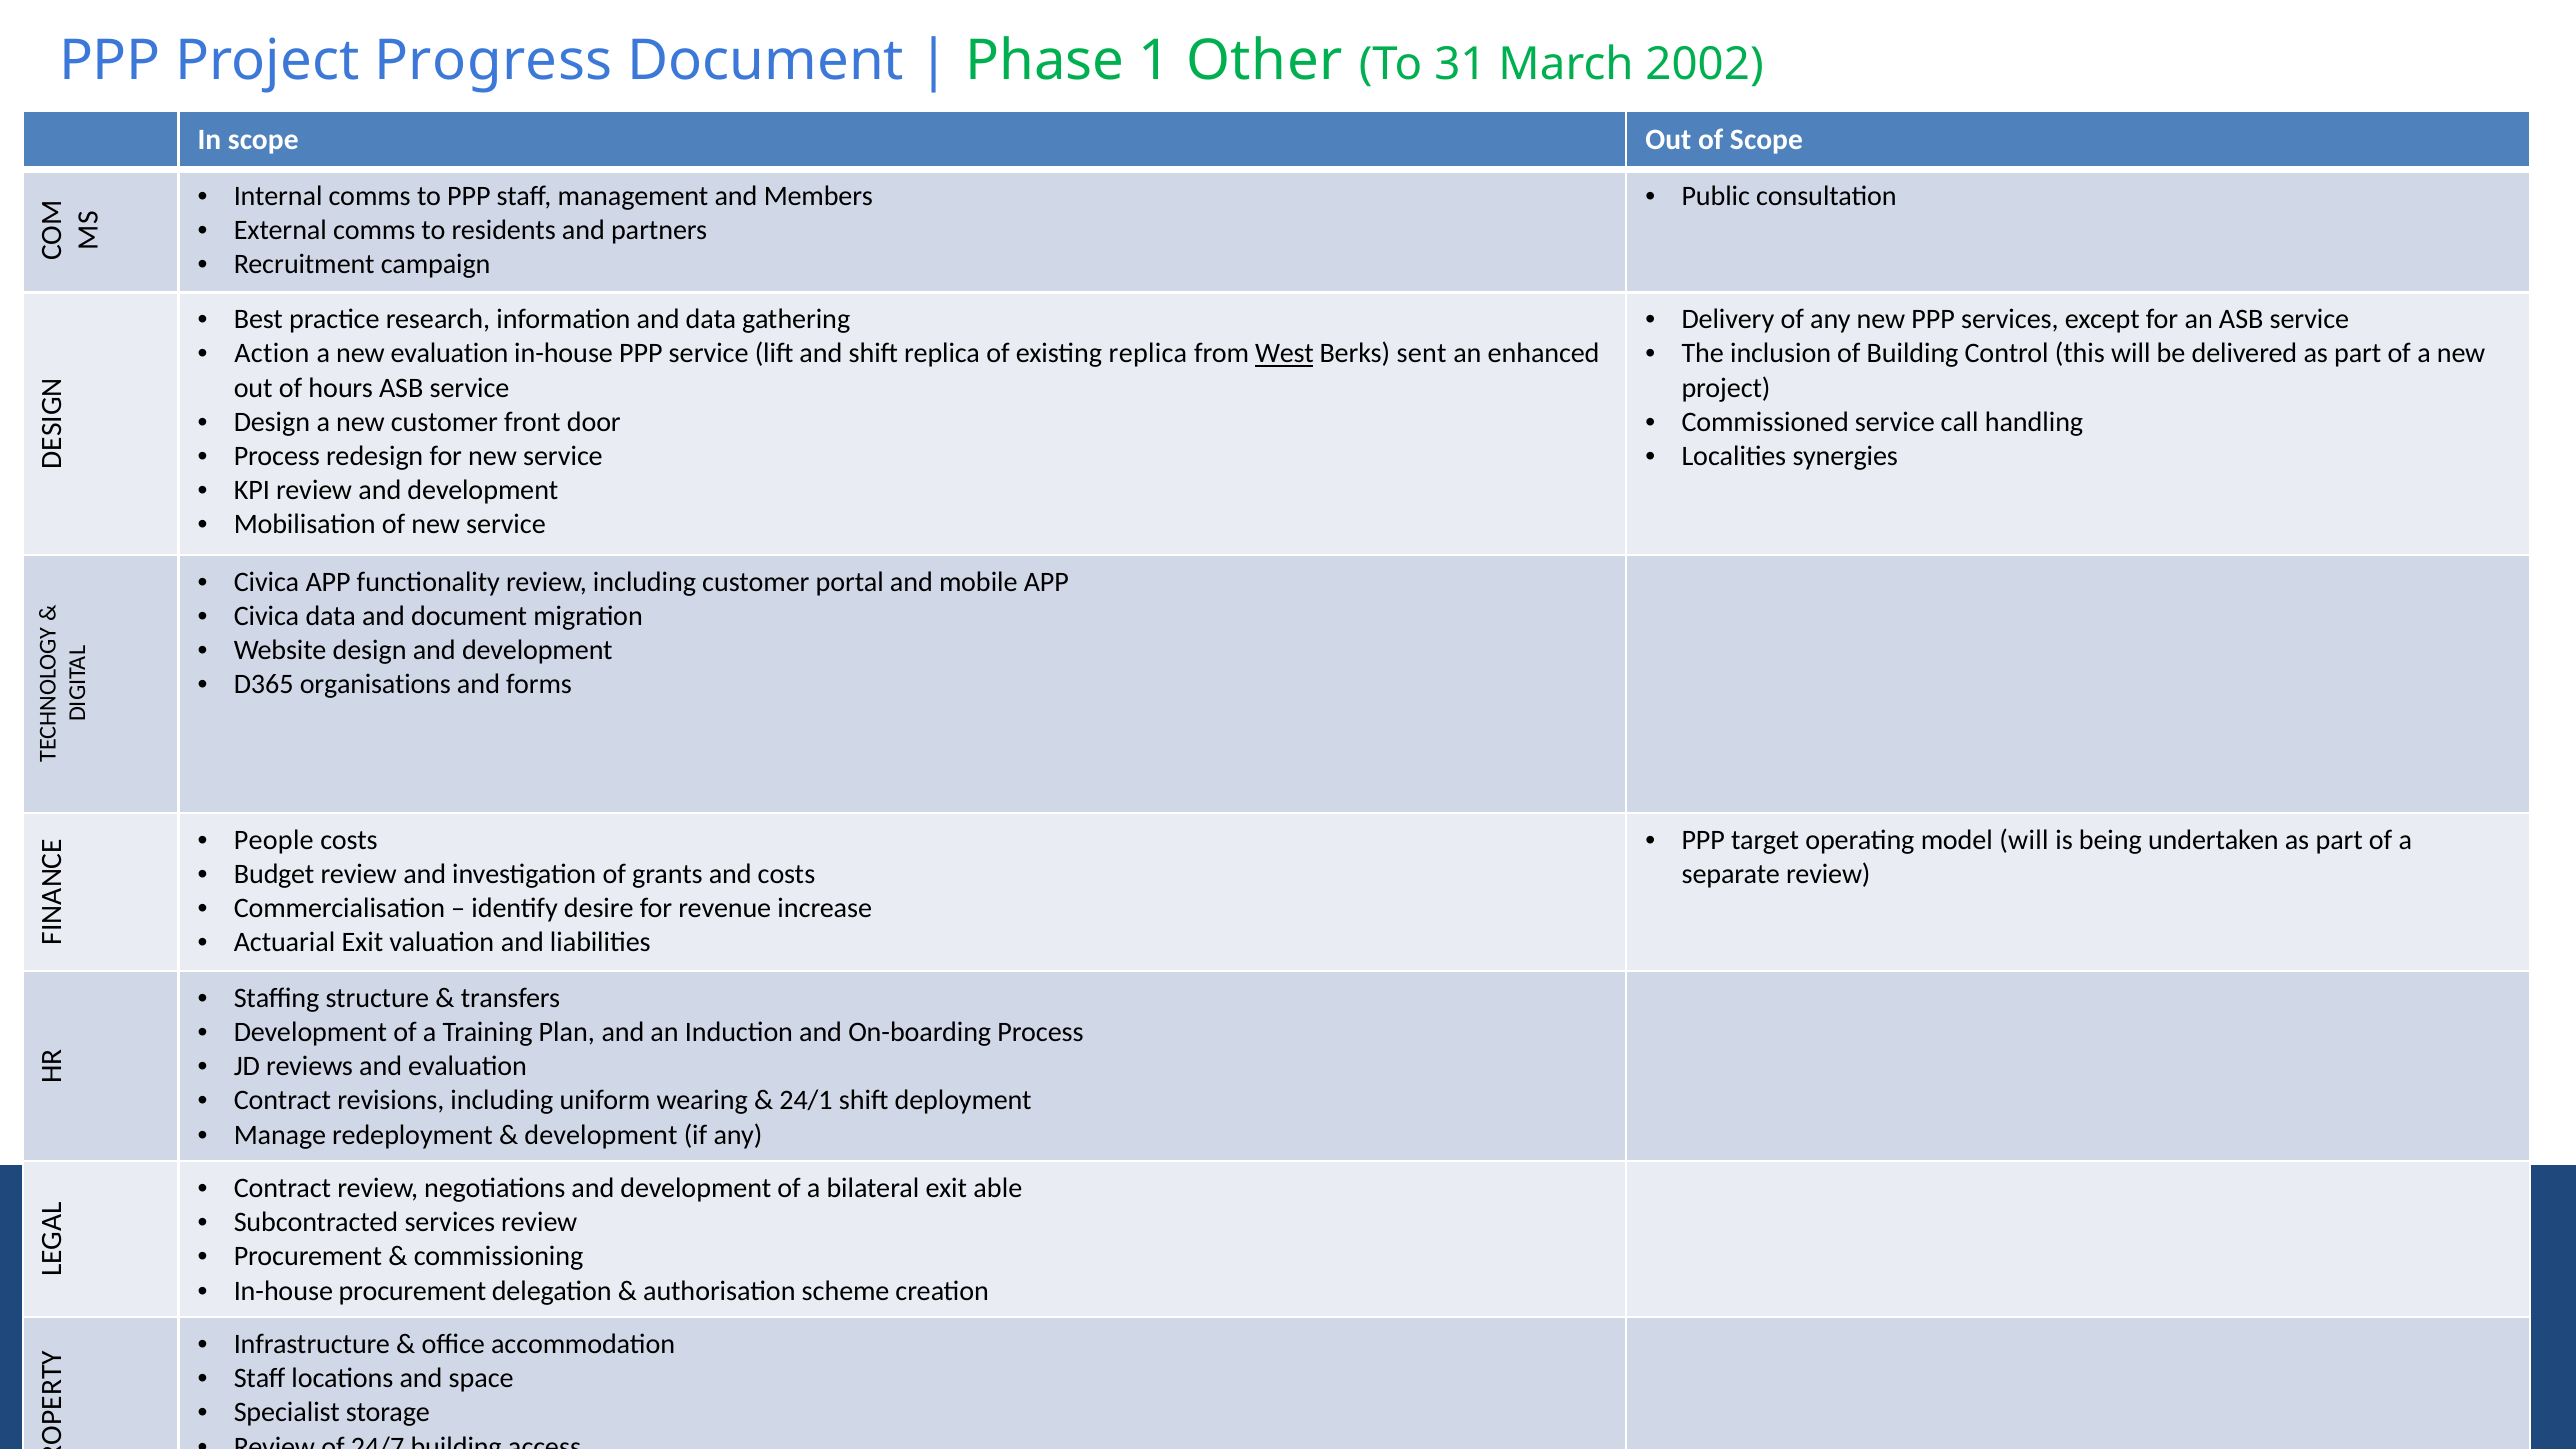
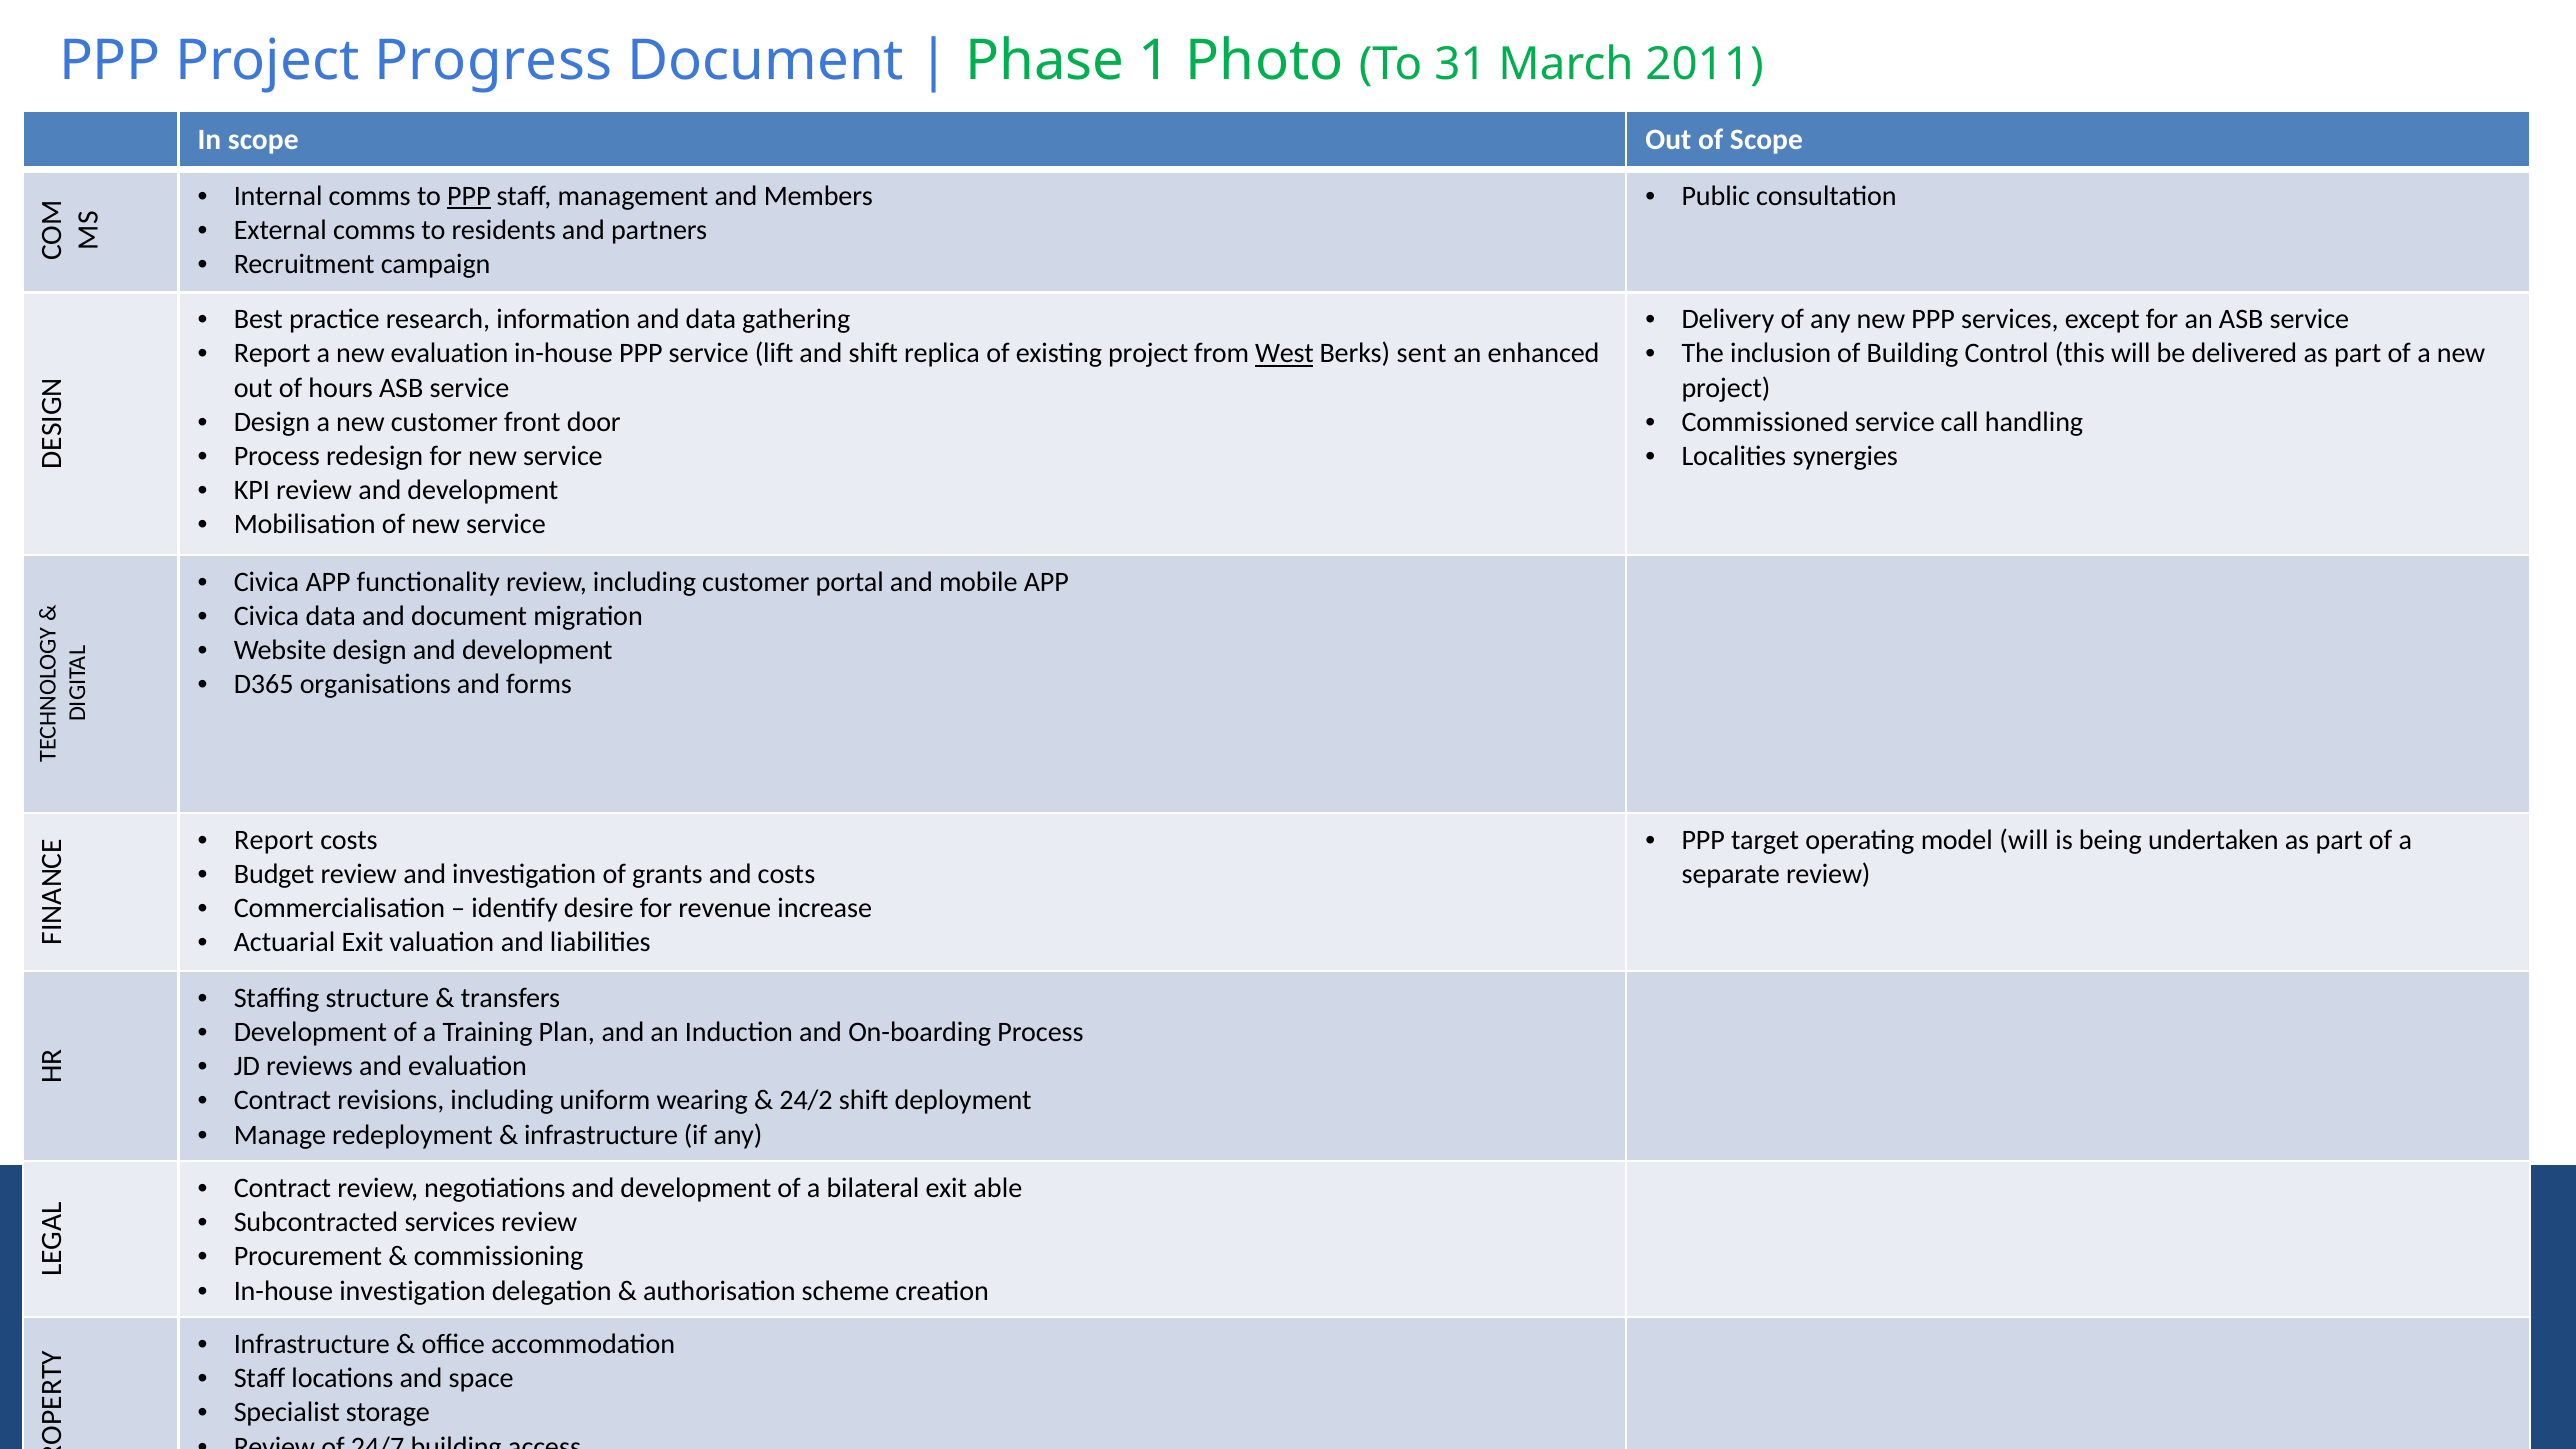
Other: Other -> Photo (1265, 61)
2002: 2002 -> 2011 (1705, 64)
PPP underline: none -> present (469, 196)
Action: Action -> Report (272, 354)
existing replica: replica -> project (1148, 354)
People: People -> Report (274, 840)
24/1: 24/1 -> 24/2 (806, 1101)
development: development -> infrastructure (601, 1135)
In-house procurement: procurement -> investigation (412, 1291)
